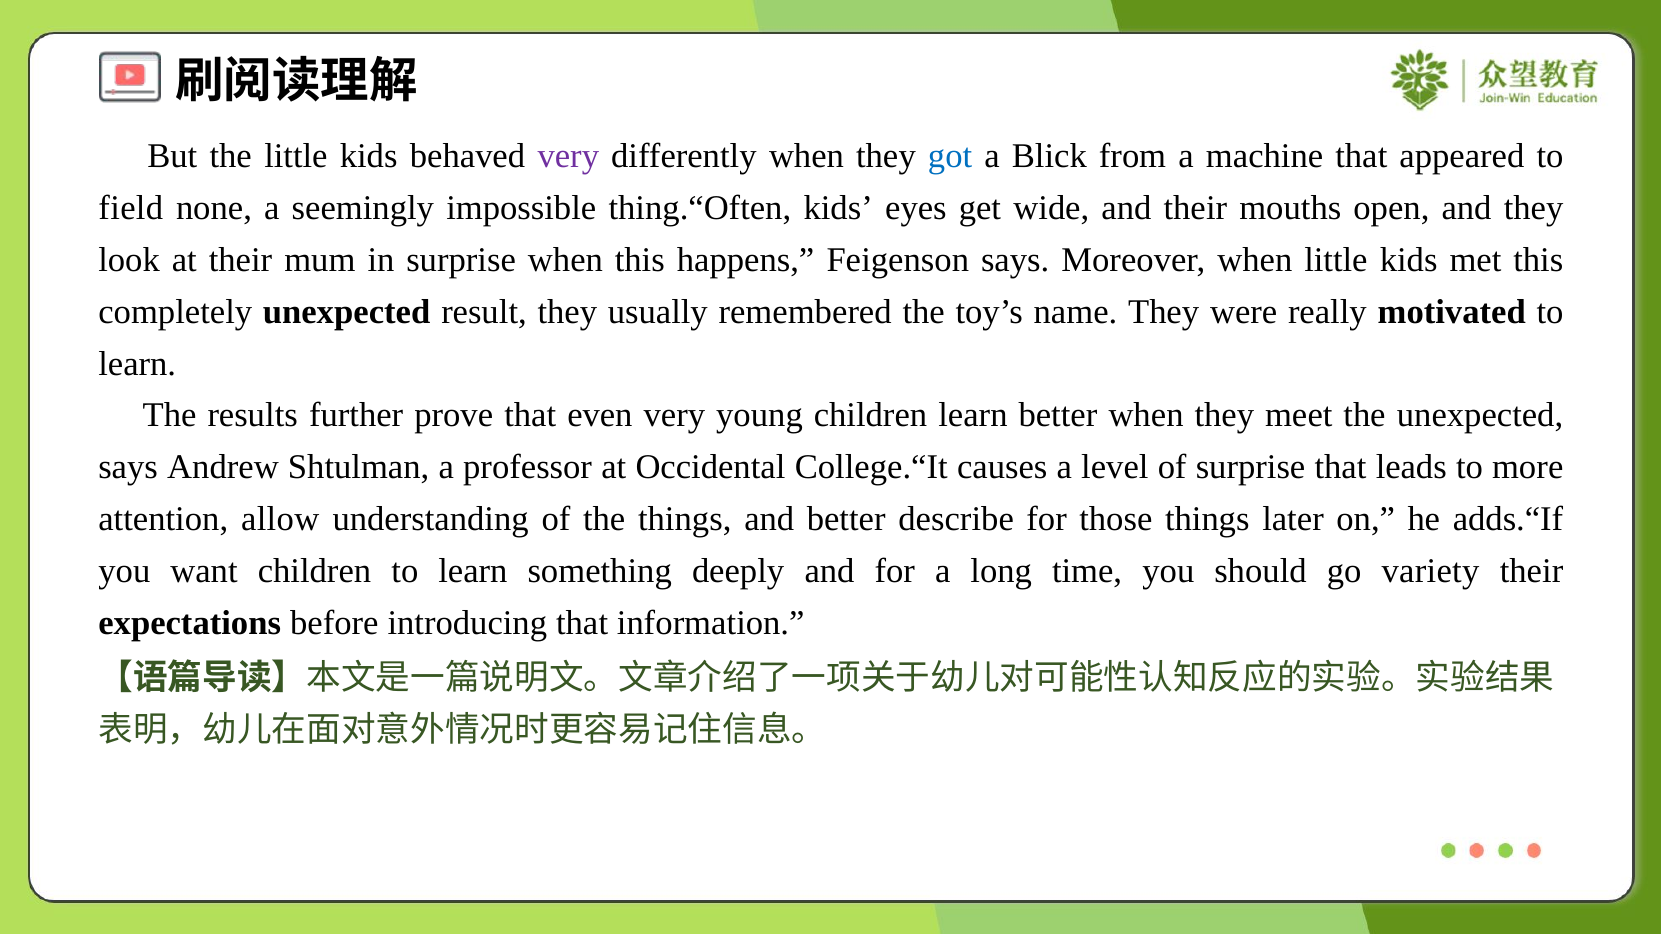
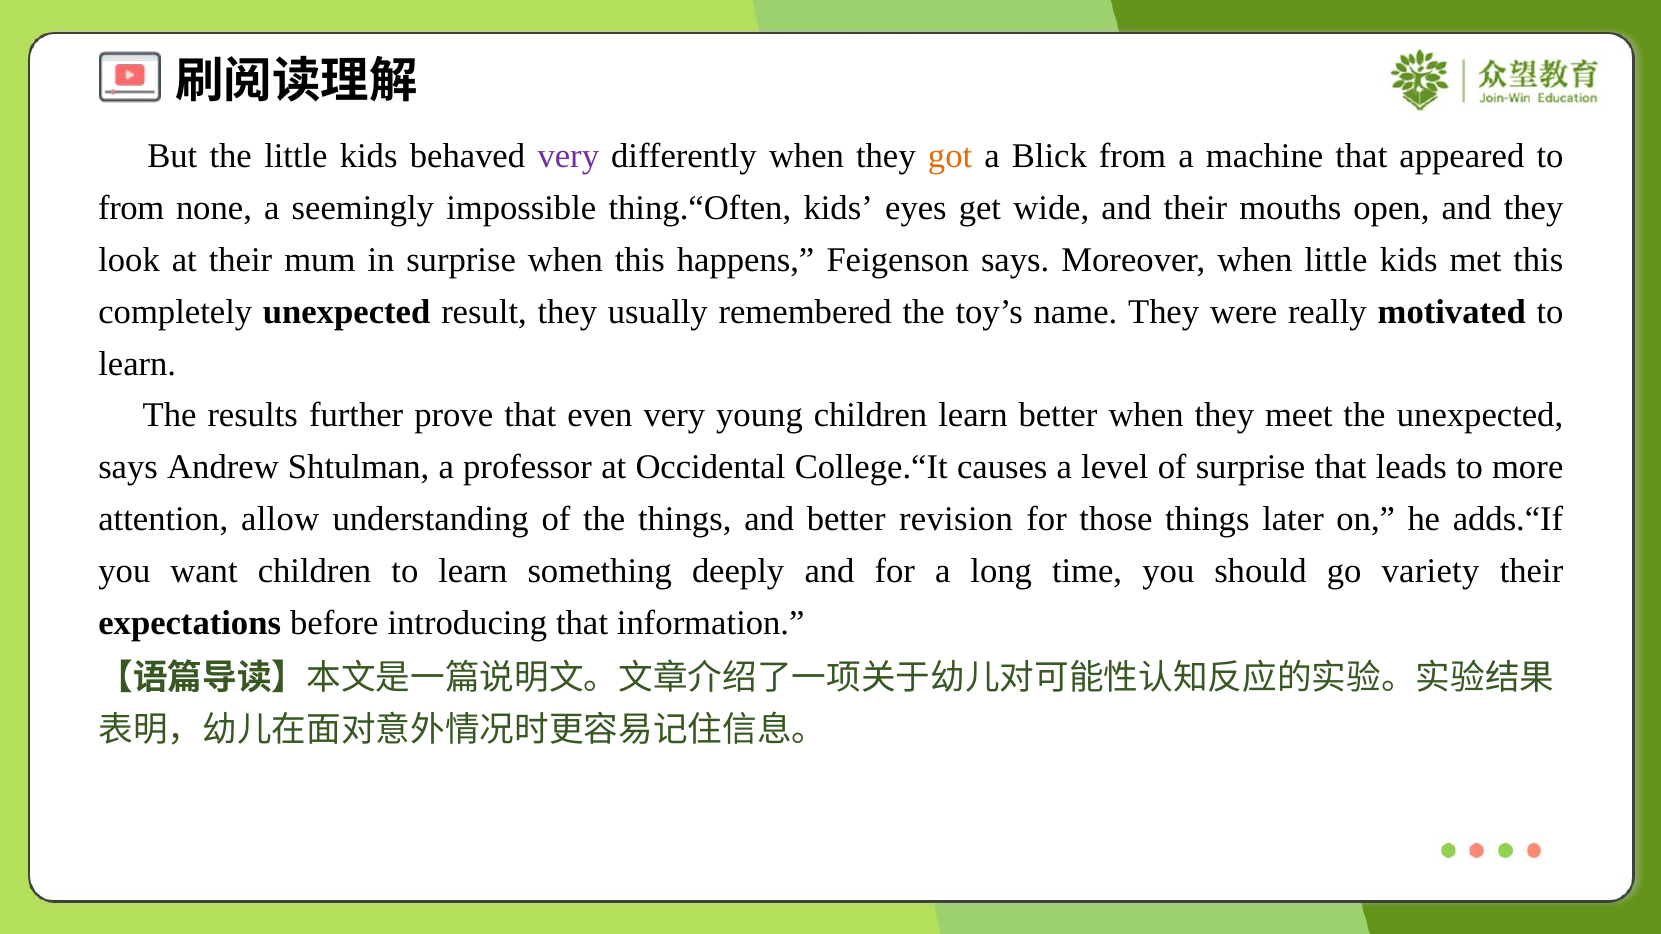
got colour: blue -> orange (950, 156)
field: field -> from (131, 208)
describe: describe -> revision (956, 519)
